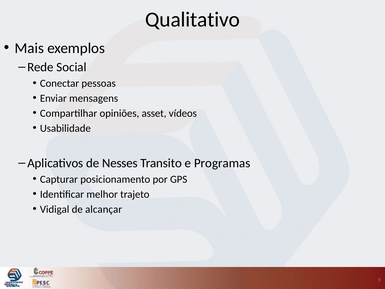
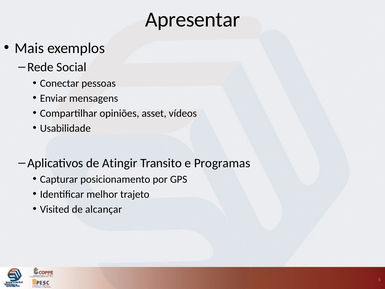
Qualitativo: Qualitativo -> Apresentar (193, 20)
Nesses: Nesses -> Atingir (120, 163)
Vidigal: Vidigal -> Visited (55, 209)
